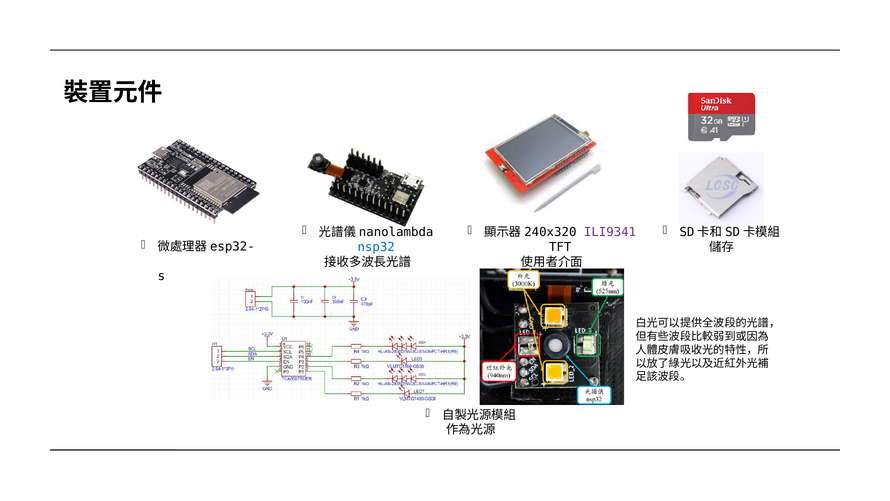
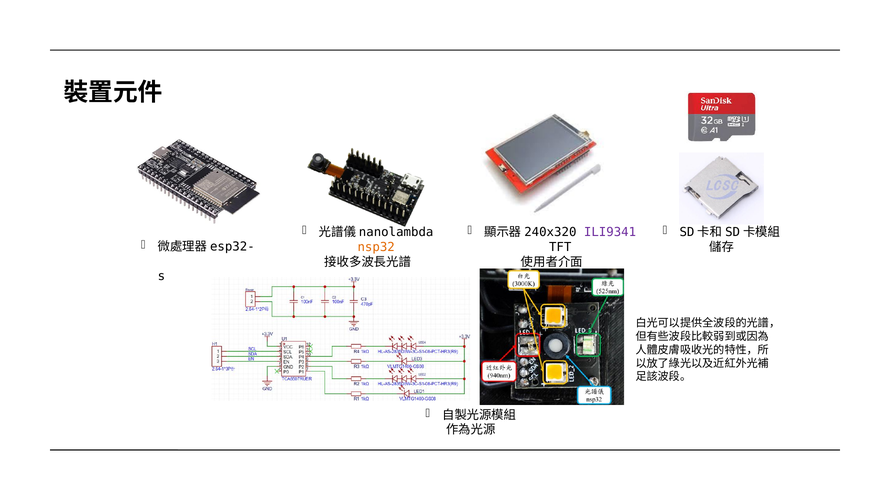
nsp32 colour: blue -> orange (376, 247)
